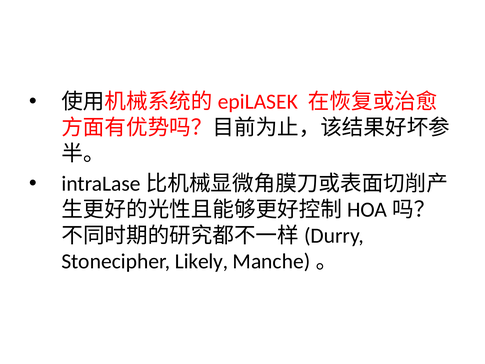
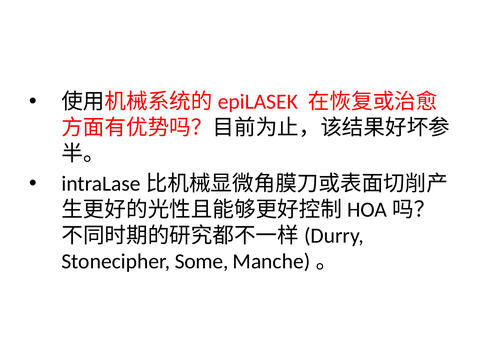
Likely: Likely -> Some (202, 261)
